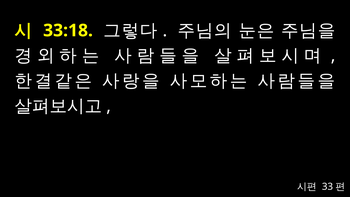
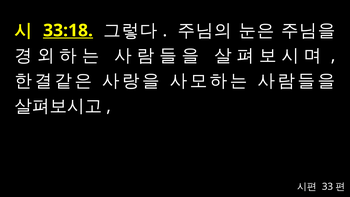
33:18 underline: none -> present (68, 30)
